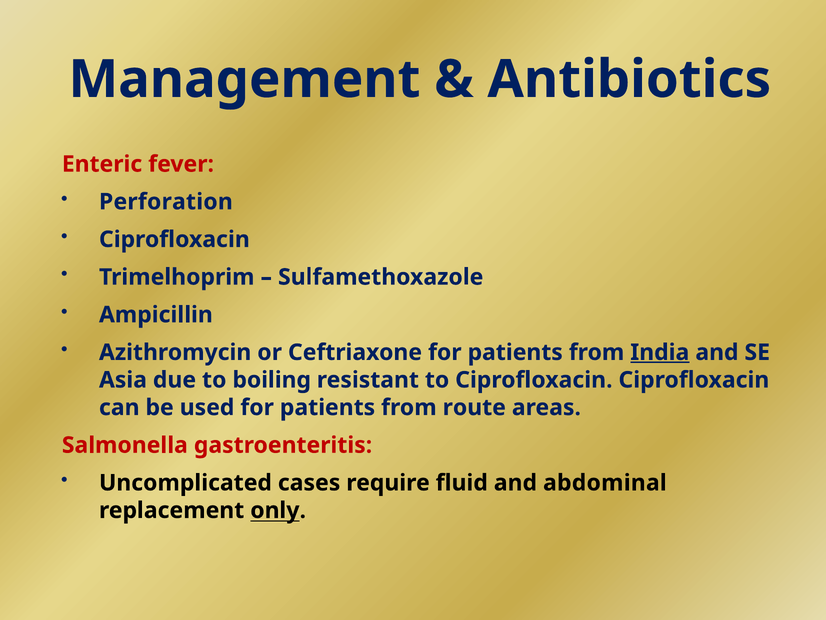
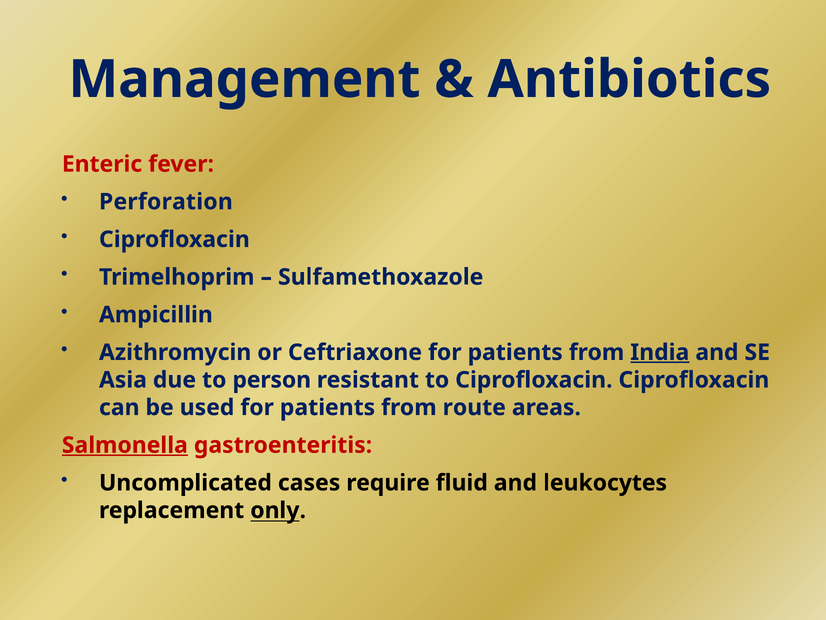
boiling: boiling -> person (272, 380)
Salmonella underline: none -> present (125, 445)
abdominal: abdominal -> leukocytes (605, 482)
